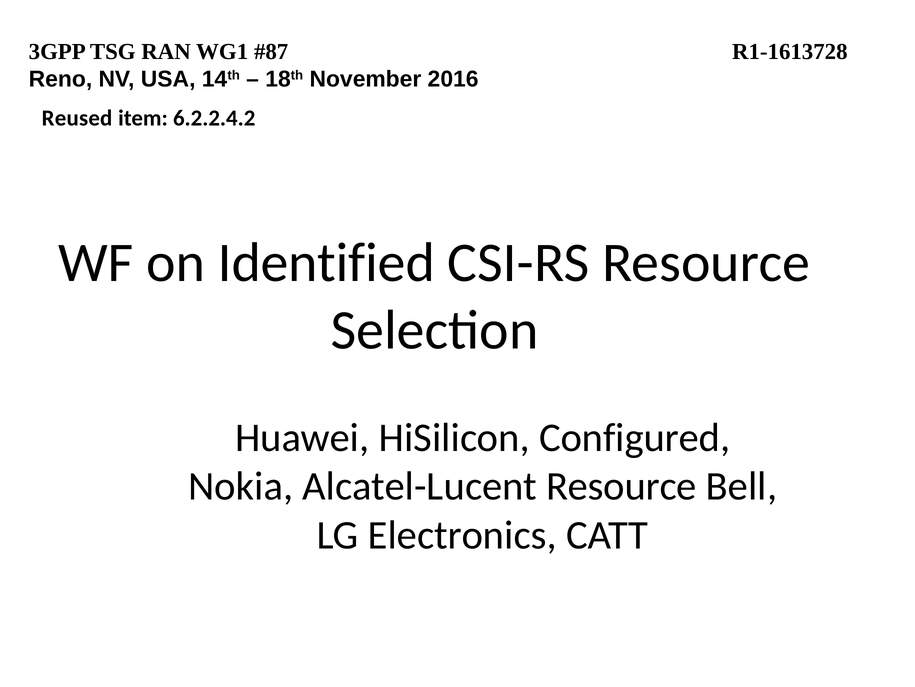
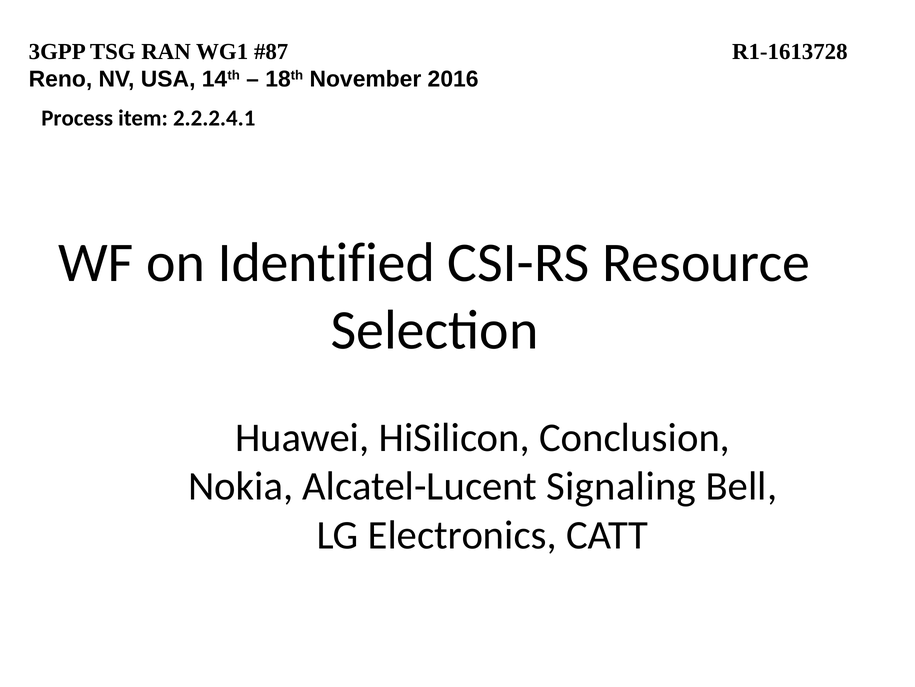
Reused: Reused -> Process (77, 118)
6.2.2.4.2: 6.2.2.4.2 -> 2.2.2.4.1 (214, 118)
Configured: Configured -> Conclusion (635, 437)
Alcatel-Lucent Resource: Resource -> Signaling (621, 486)
